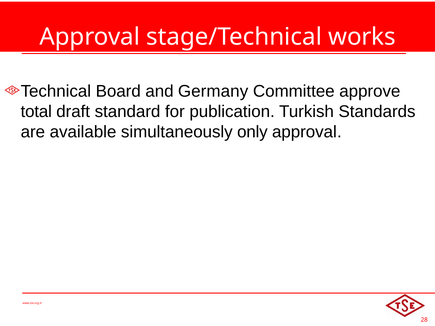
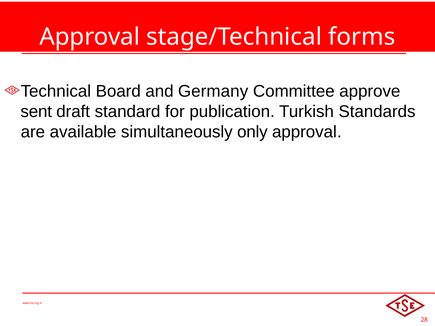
works: works -> forms (362, 37)
total: total -> sent (36, 112)
